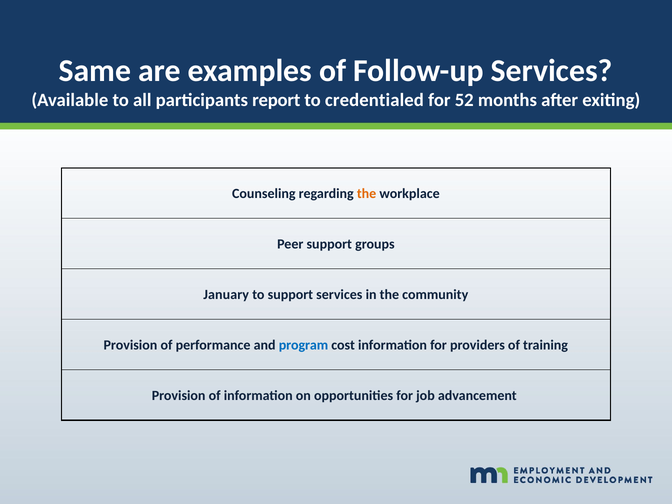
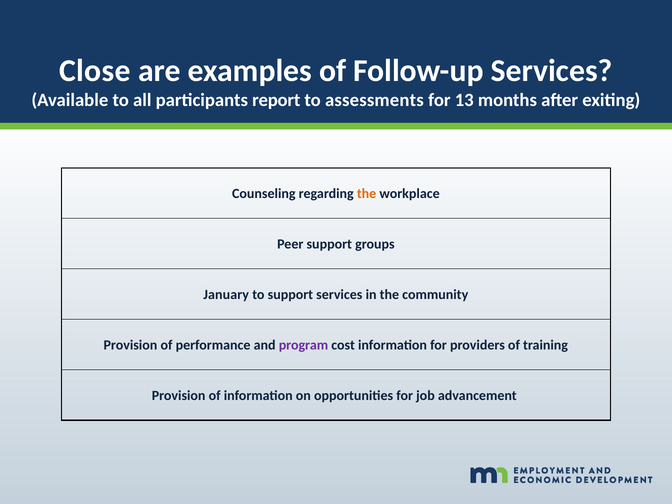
Same: Same -> Close (95, 71)
credentialed: credentialed -> assessments (374, 100)
52: 52 -> 13 (464, 100)
program colour: blue -> purple (303, 345)
